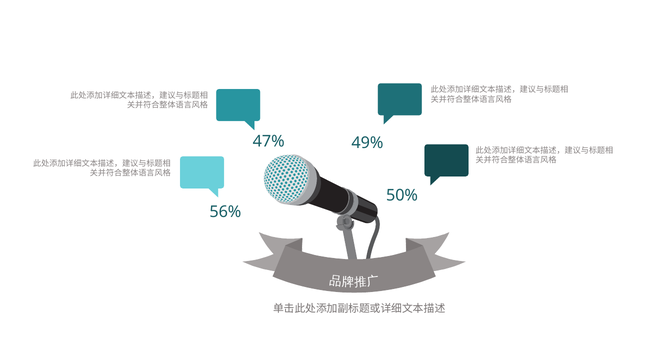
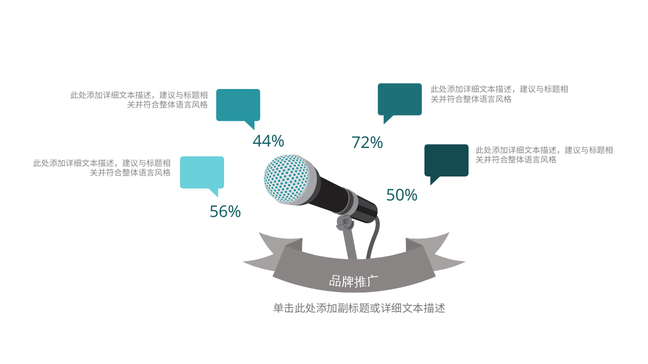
47%: 47% -> 44% (269, 142)
49%: 49% -> 72% (367, 143)
